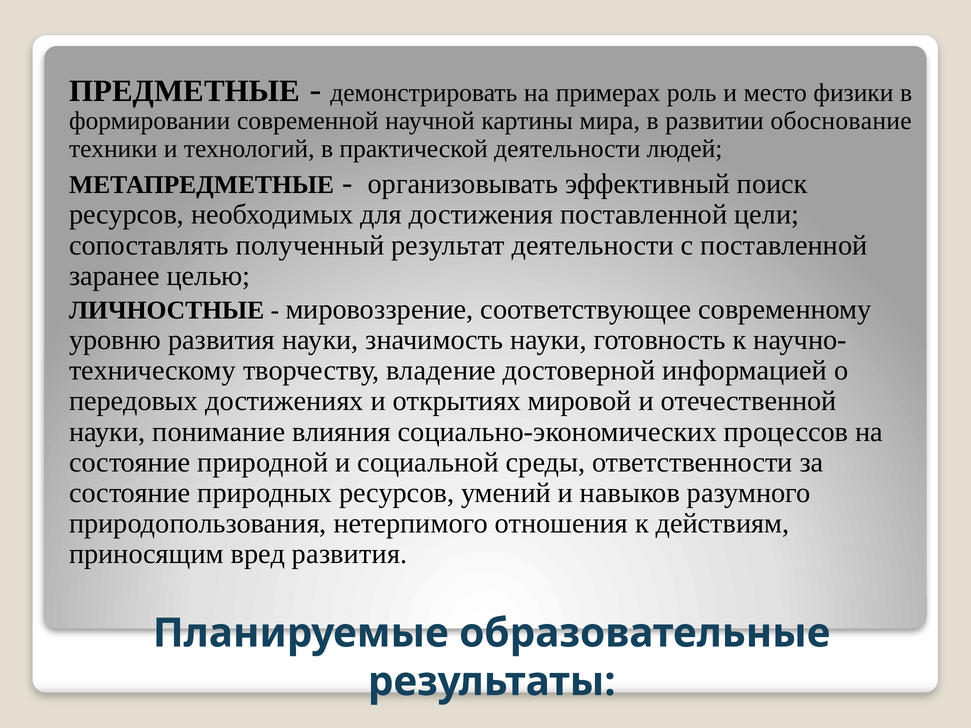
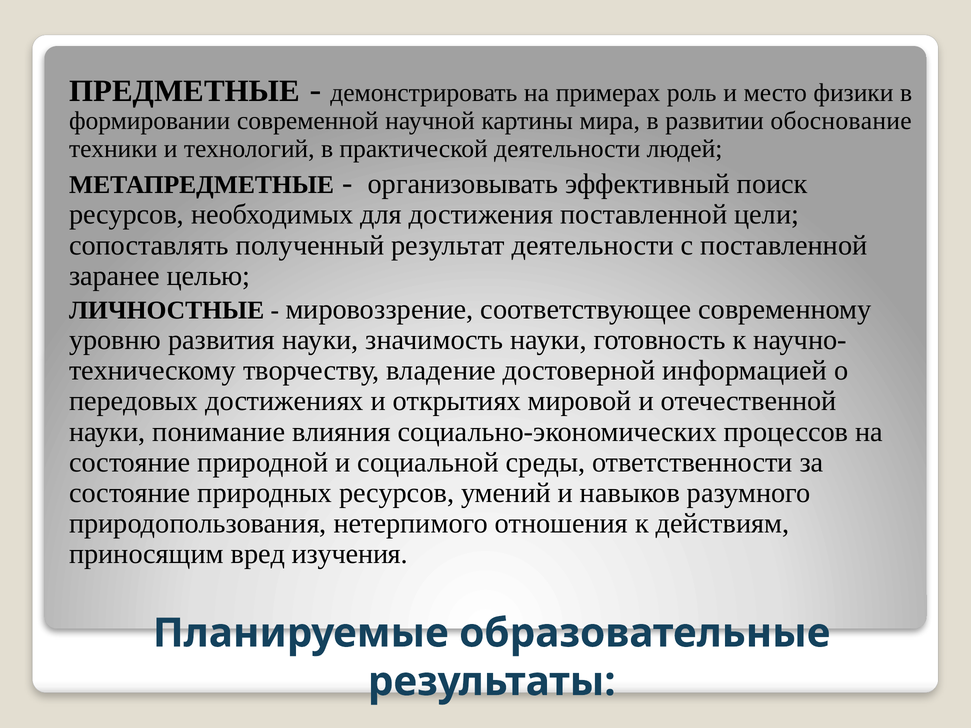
вред развития: развития -> изучения (350, 554)
